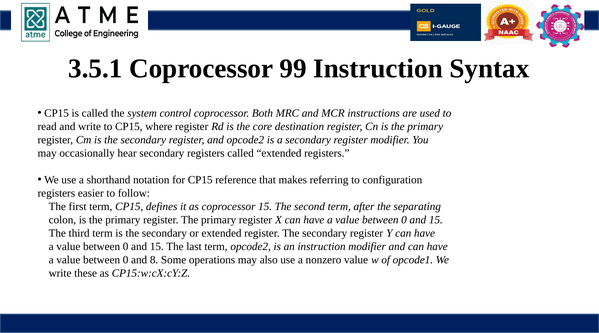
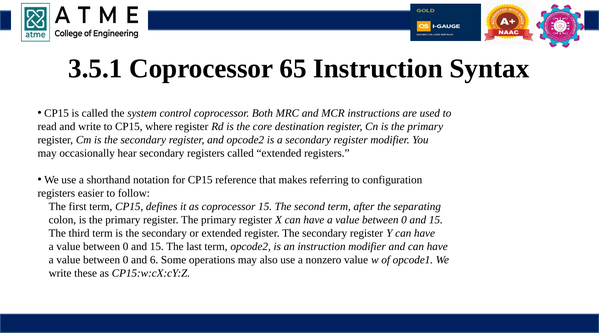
99: 99 -> 65 (293, 68)
8: 8 -> 6 (154, 260)
